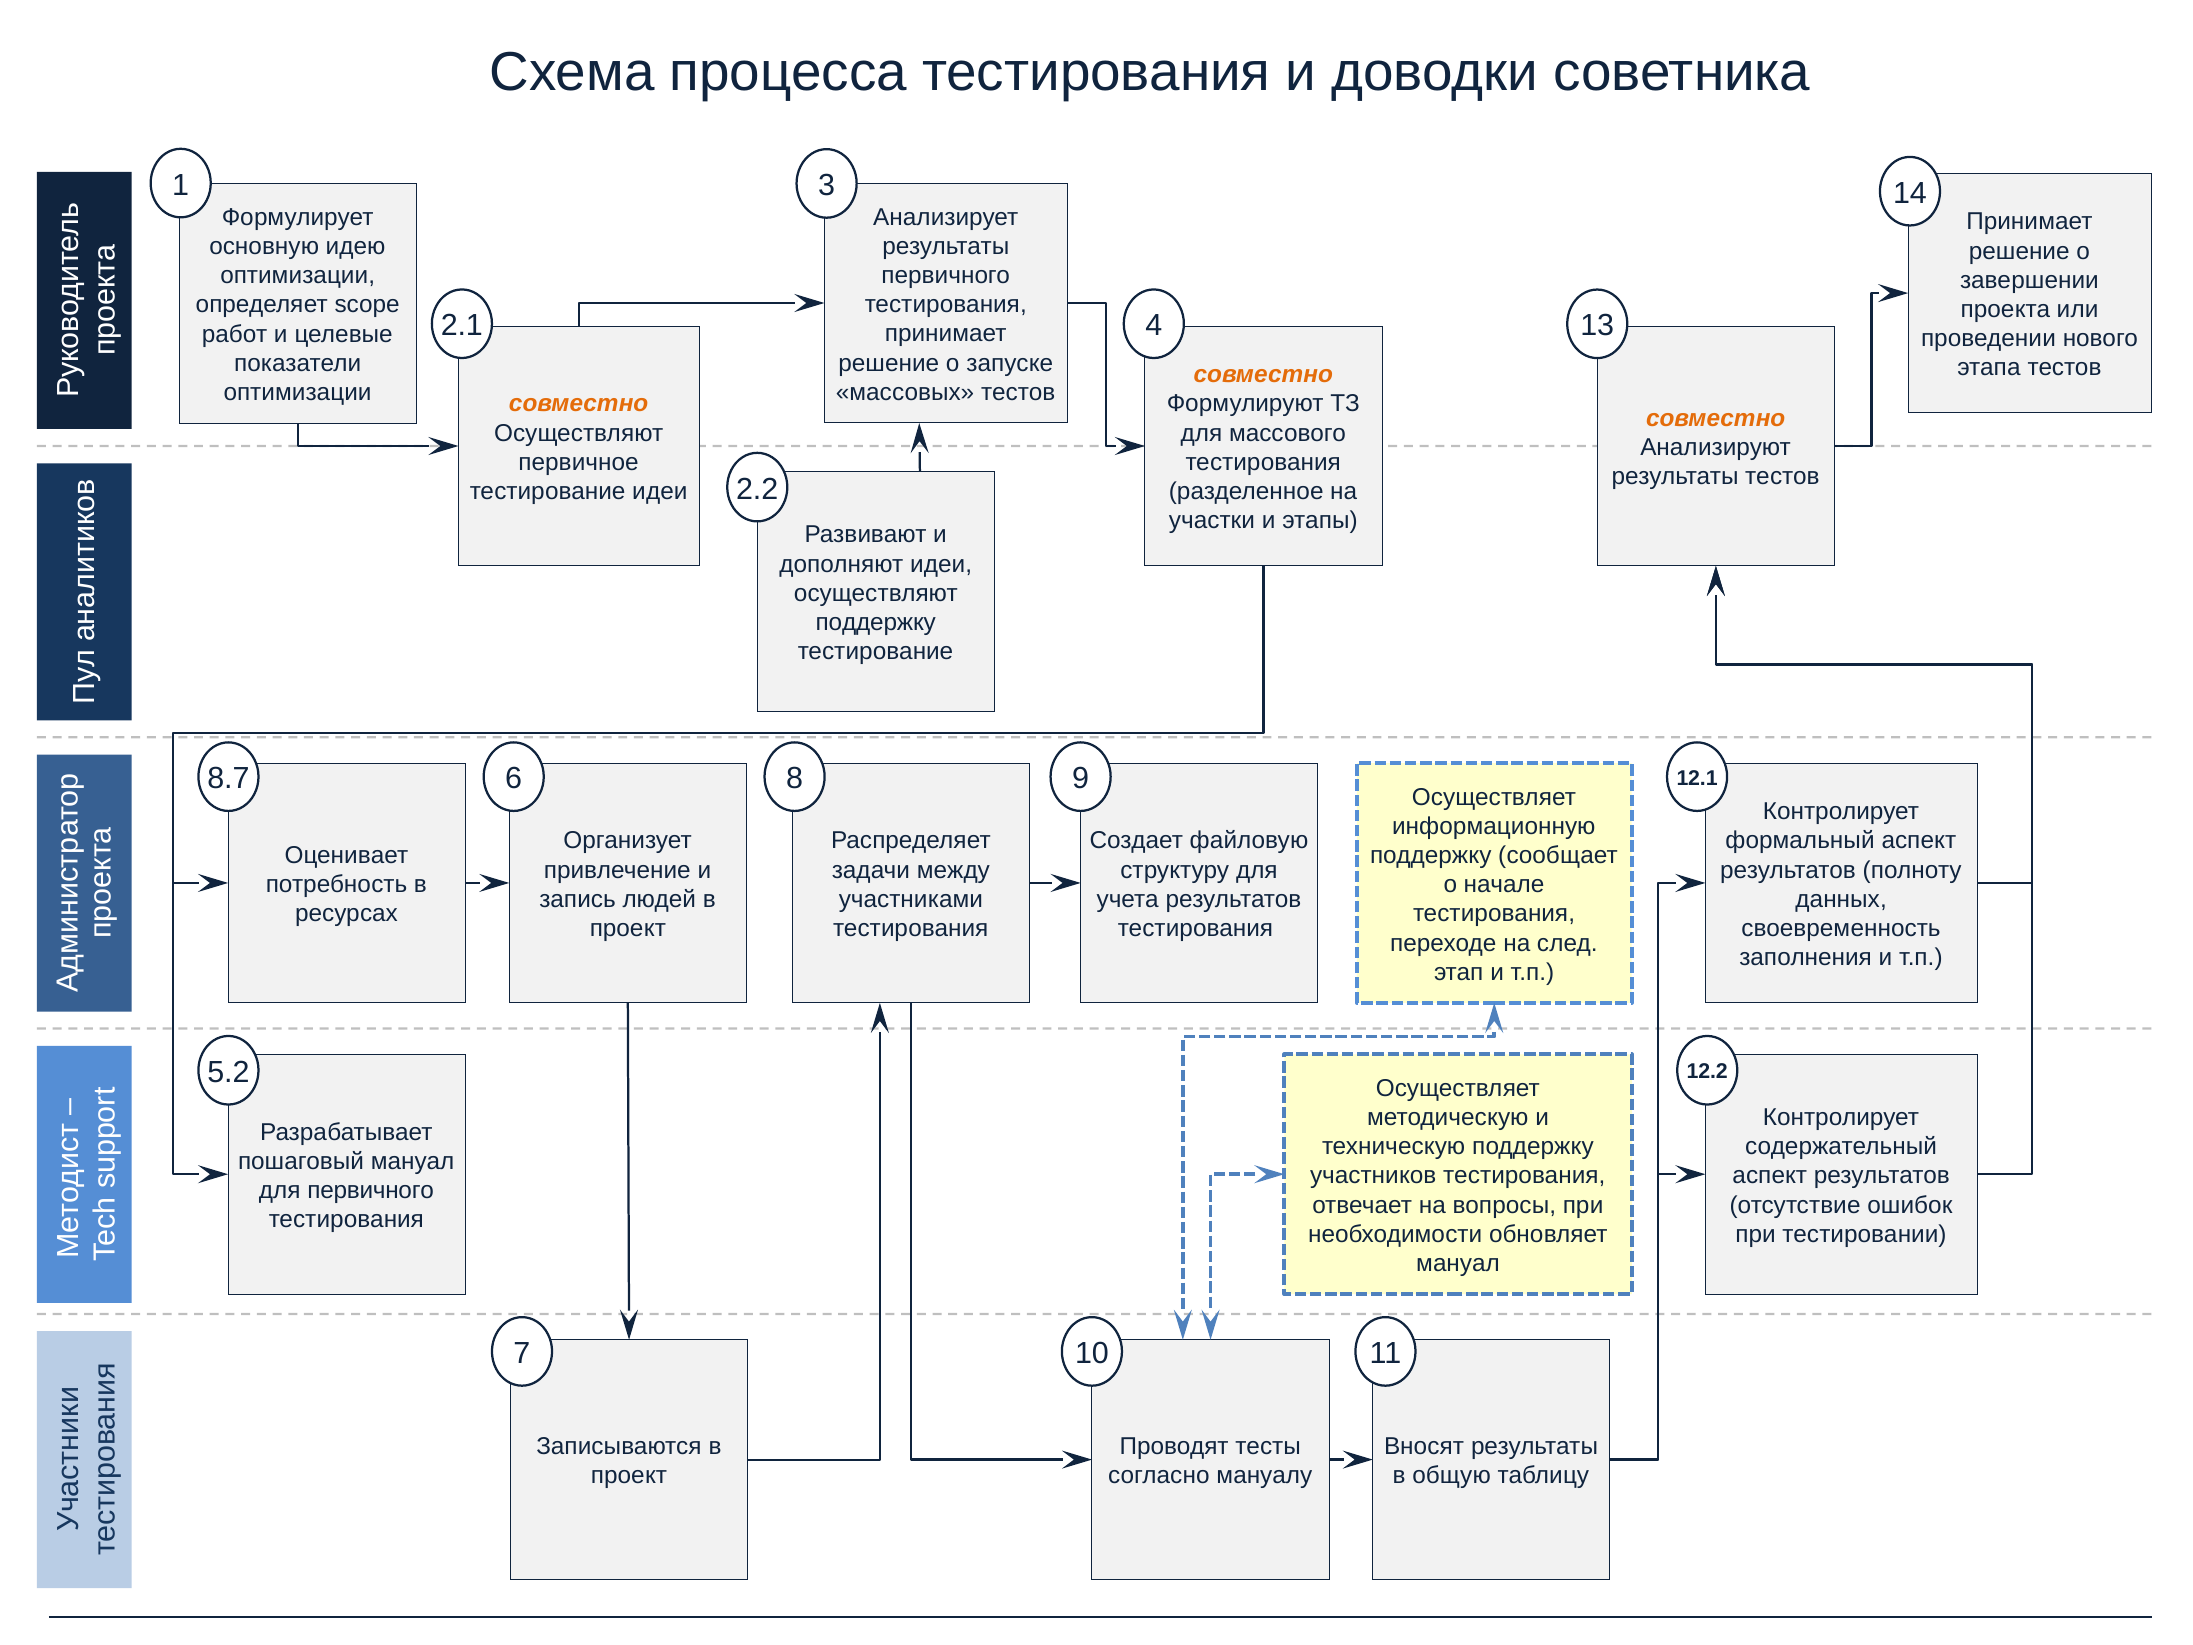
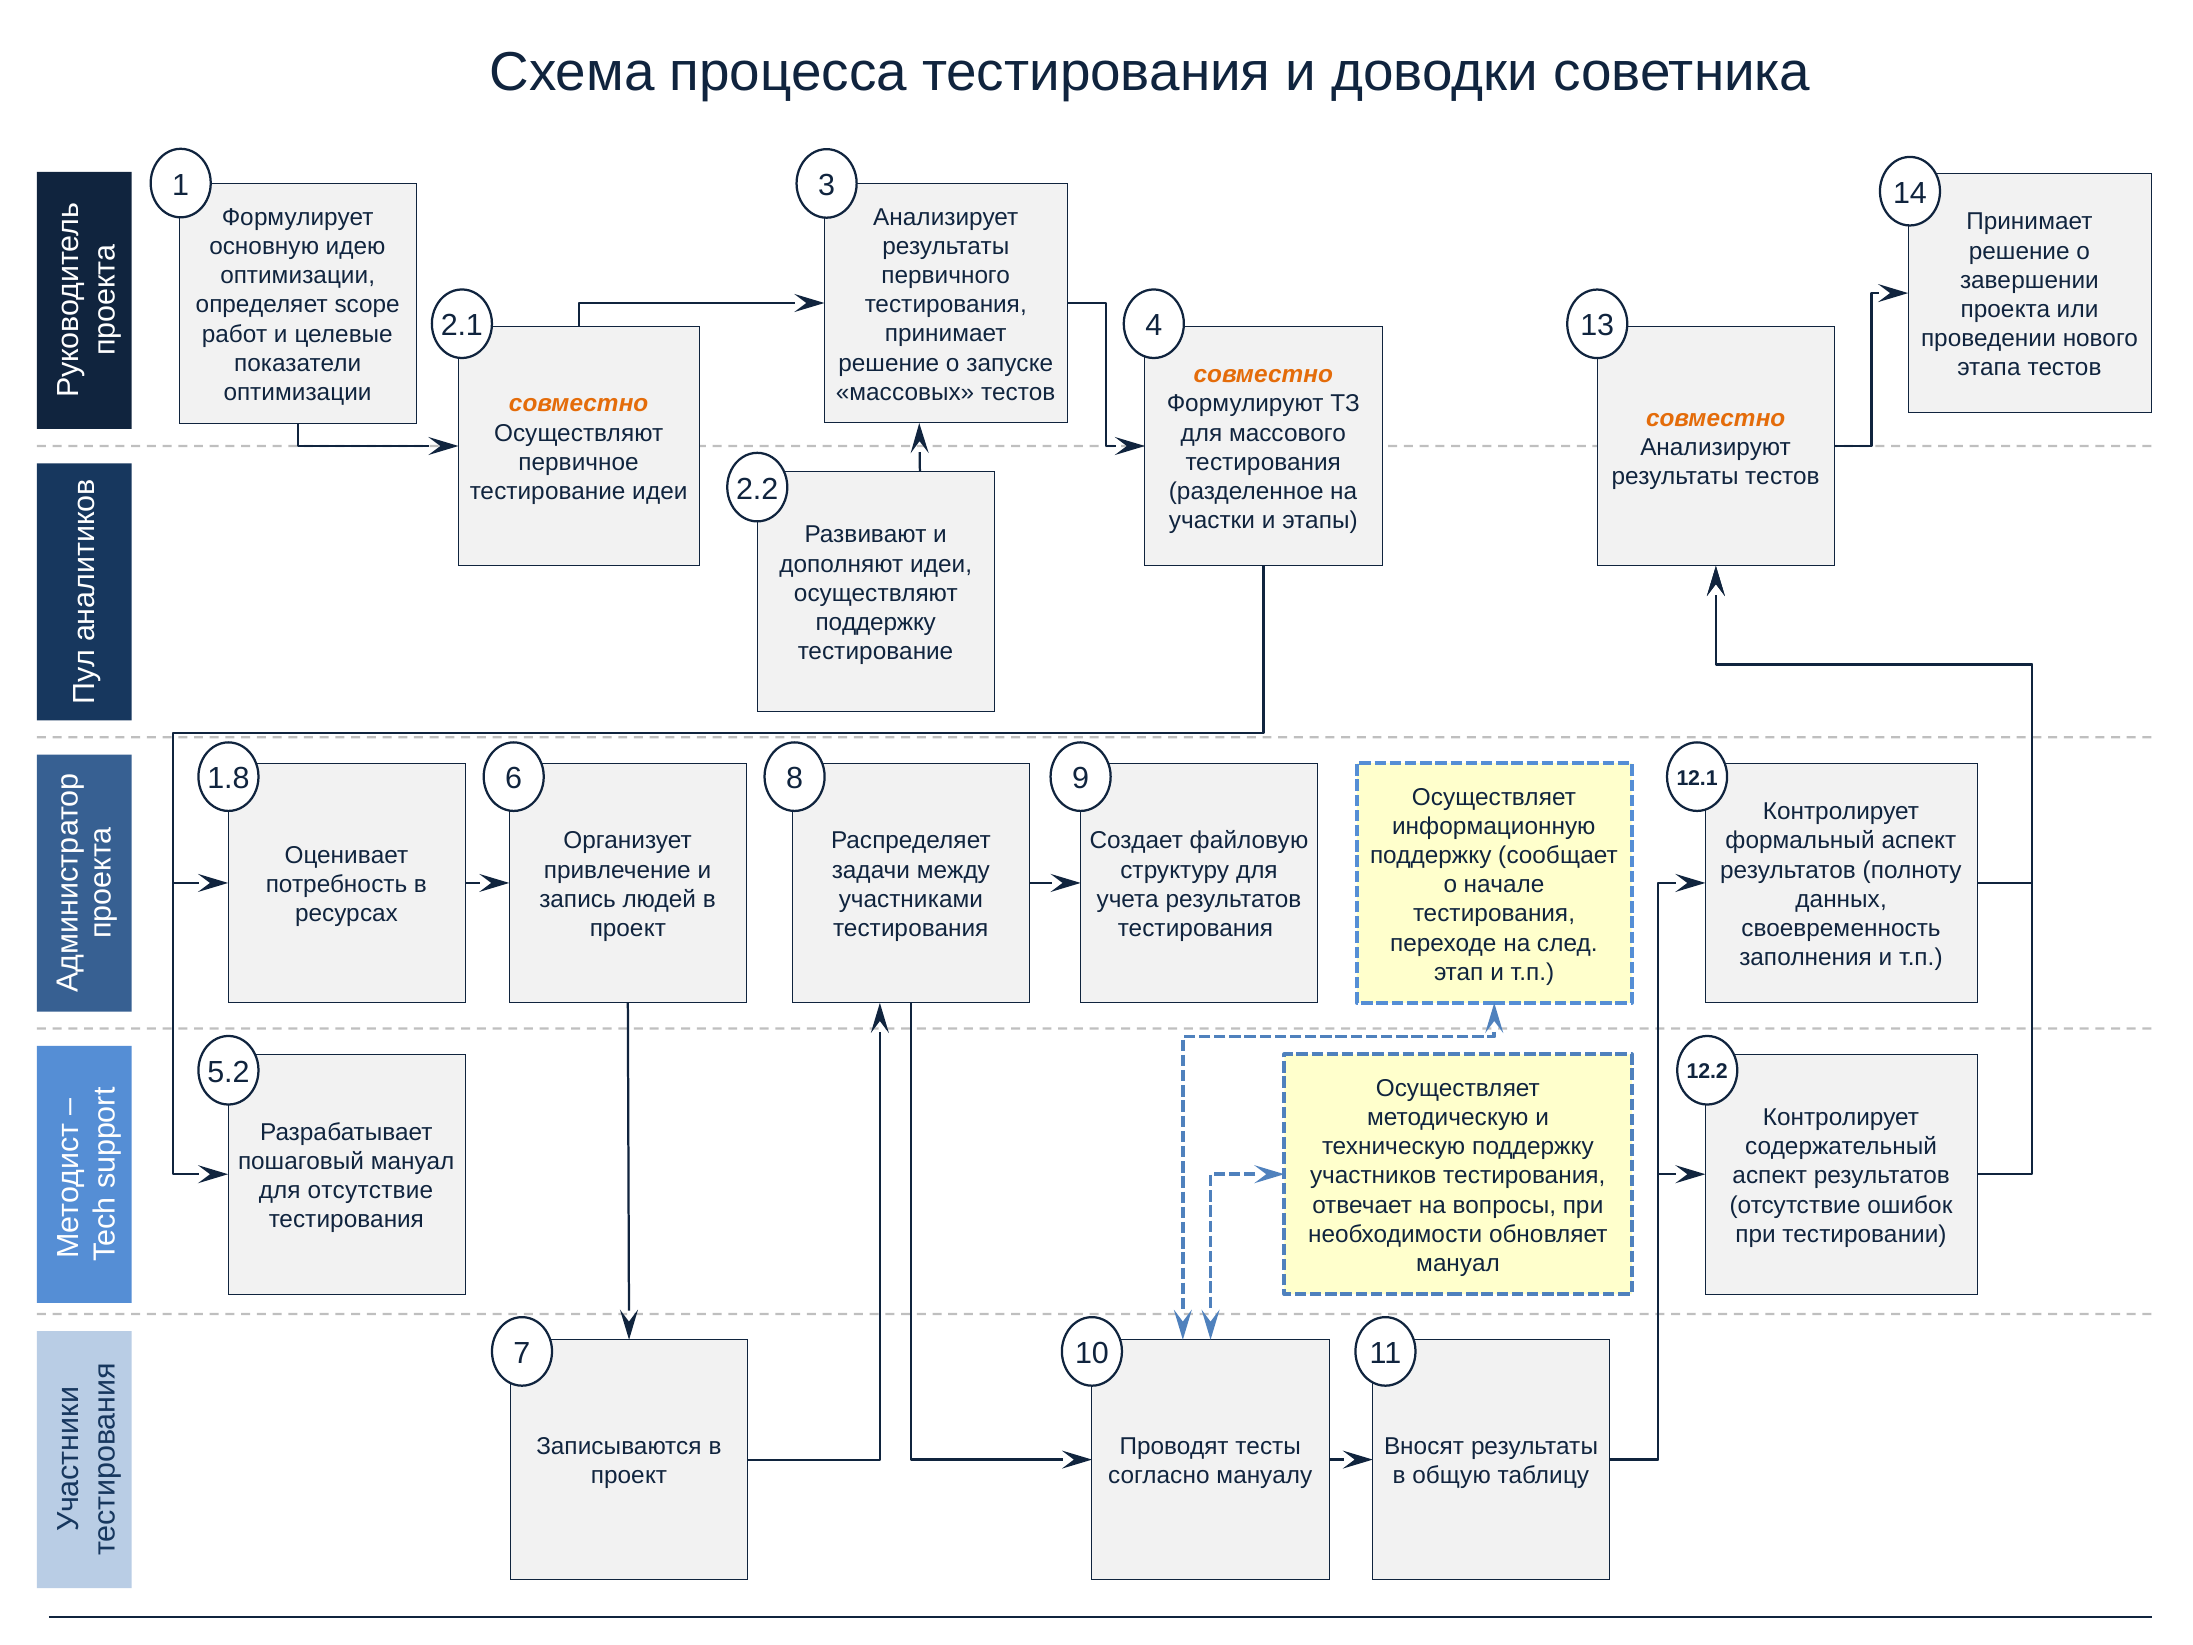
8.7: 8.7 -> 1.8 (228, 779)
для первичного: первичного -> отсутствие (370, 1190)
